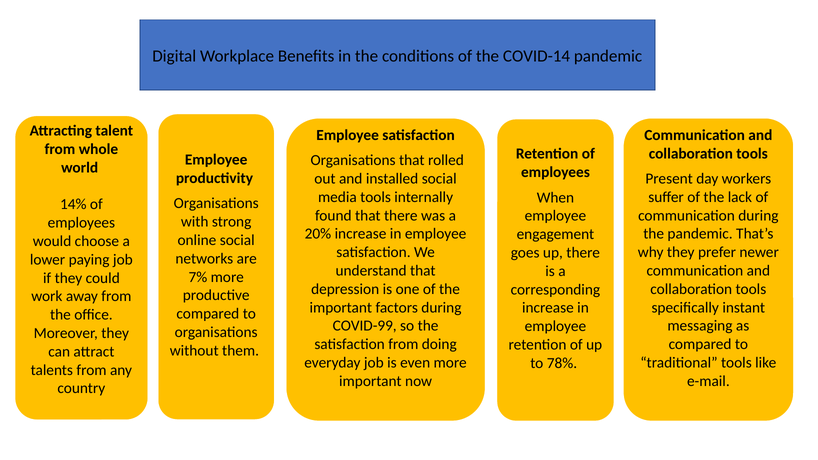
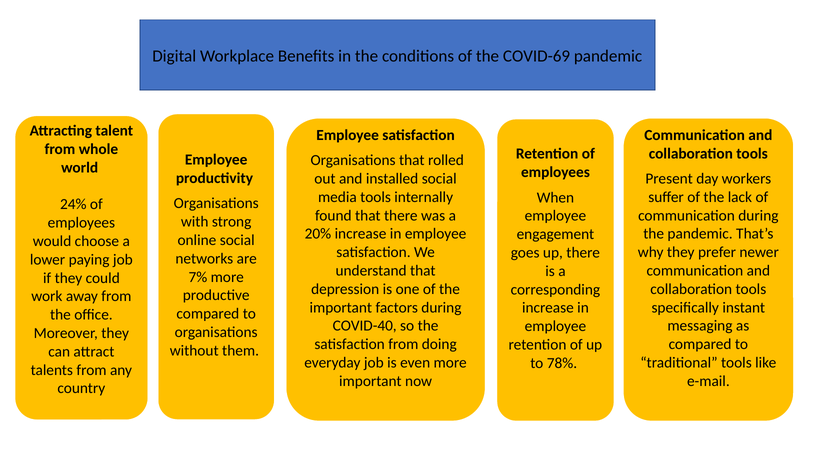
COVID-14: COVID-14 -> COVID-69 (537, 56)
14%: 14% -> 24% (73, 204)
COVID-99: COVID-99 -> COVID-40 (365, 326)
